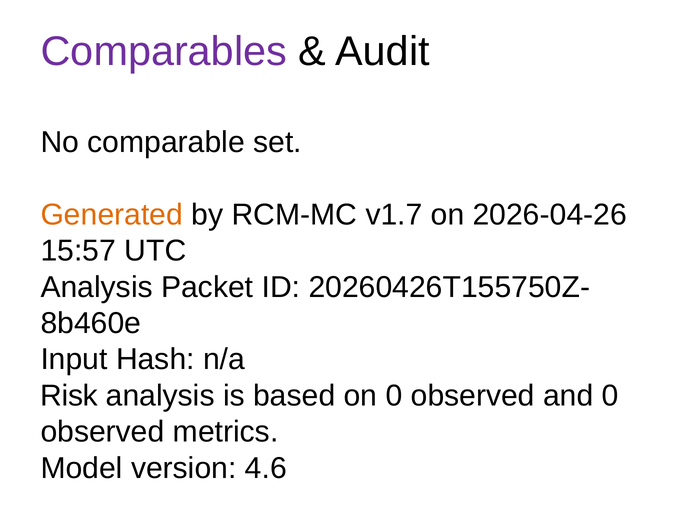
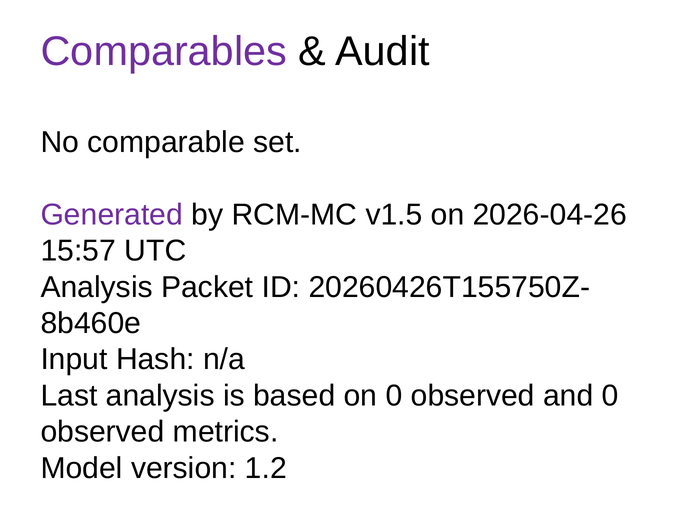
Generated colour: orange -> purple (112, 215)
v1.7: v1.7 -> v1.5 (394, 215)
Risk: Risk -> Last (69, 395)
4.6: 4.6 -> 1.2 (266, 468)
